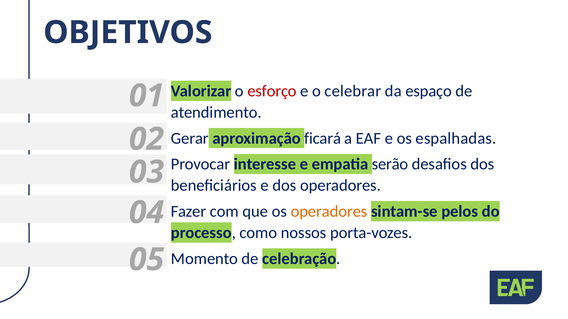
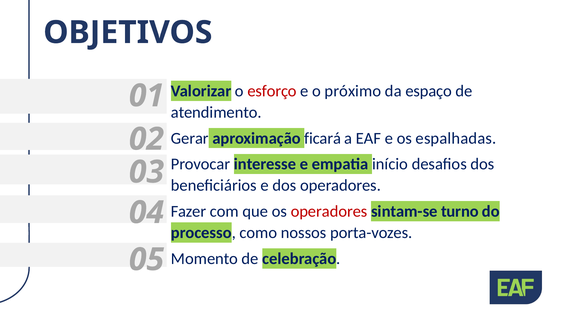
celebrar: celebrar -> próximo (353, 91)
serão: serão -> início (390, 164)
operadores colour: orange -> red (329, 212)
pelos: pelos -> turno (460, 212)
